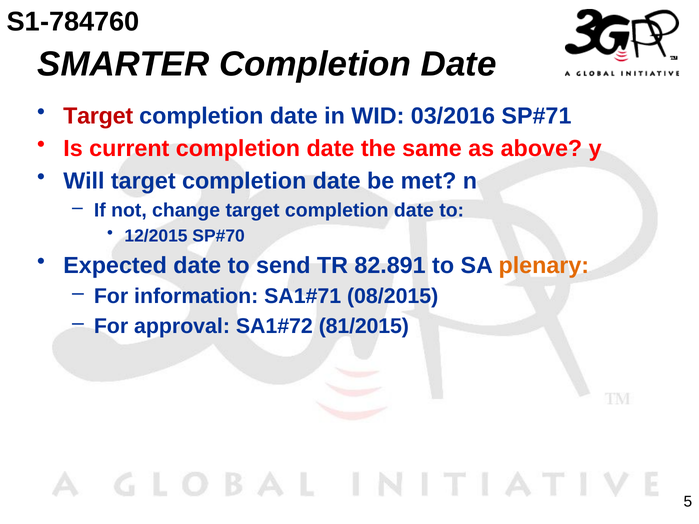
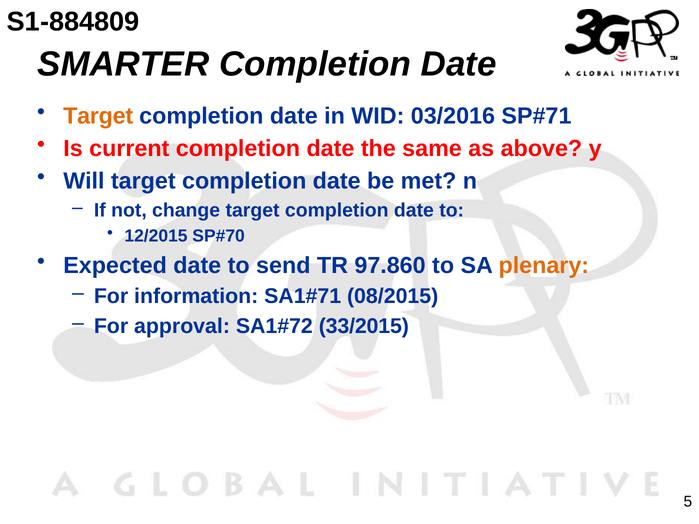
S1-784760: S1-784760 -> S1-884809 (73, 22)
Target colour: red -> orange (98, 116)
82.891: 82.891 -> 97.860 (390, 265)
81/2015: 81/2015 -> 33/2015 (364, 326)
